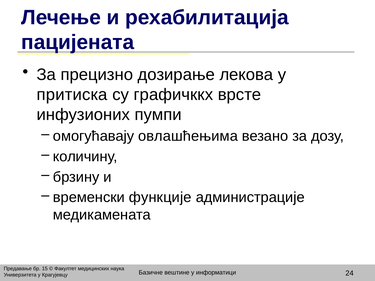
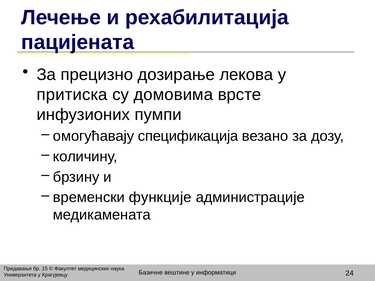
графичккх: графичккх -> домовима (173, 95)
овлашћењима: овлашћењима -> спецификација (188, 136)
